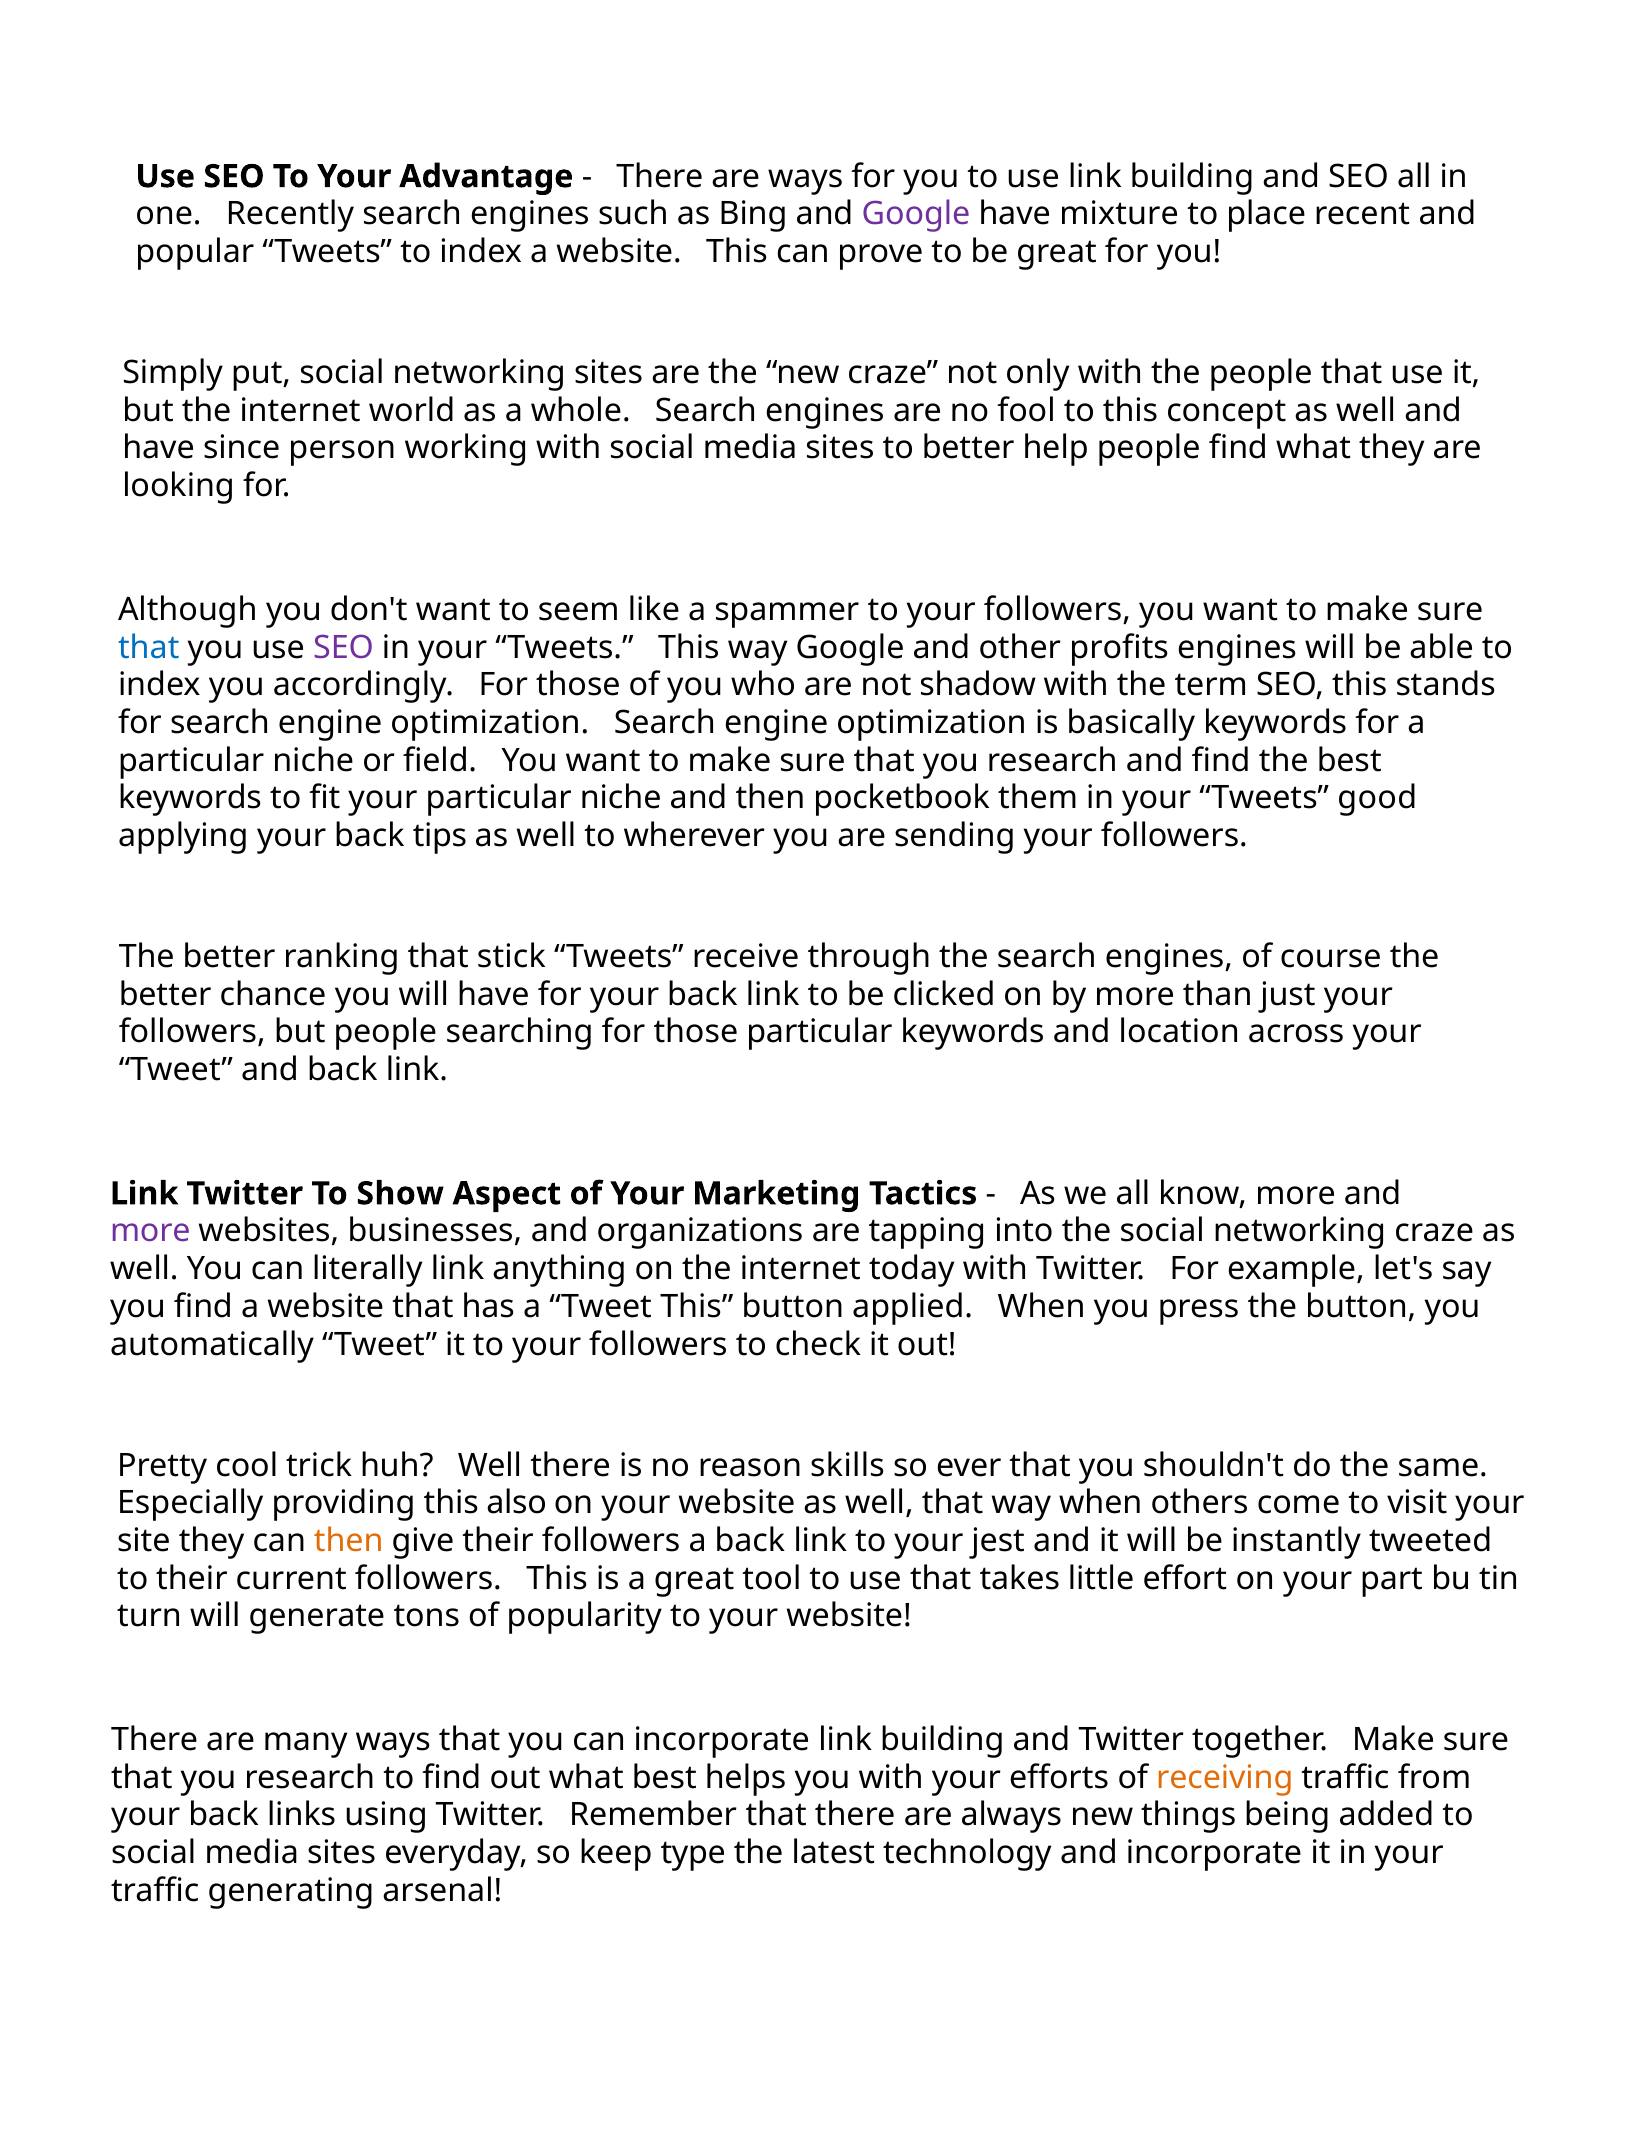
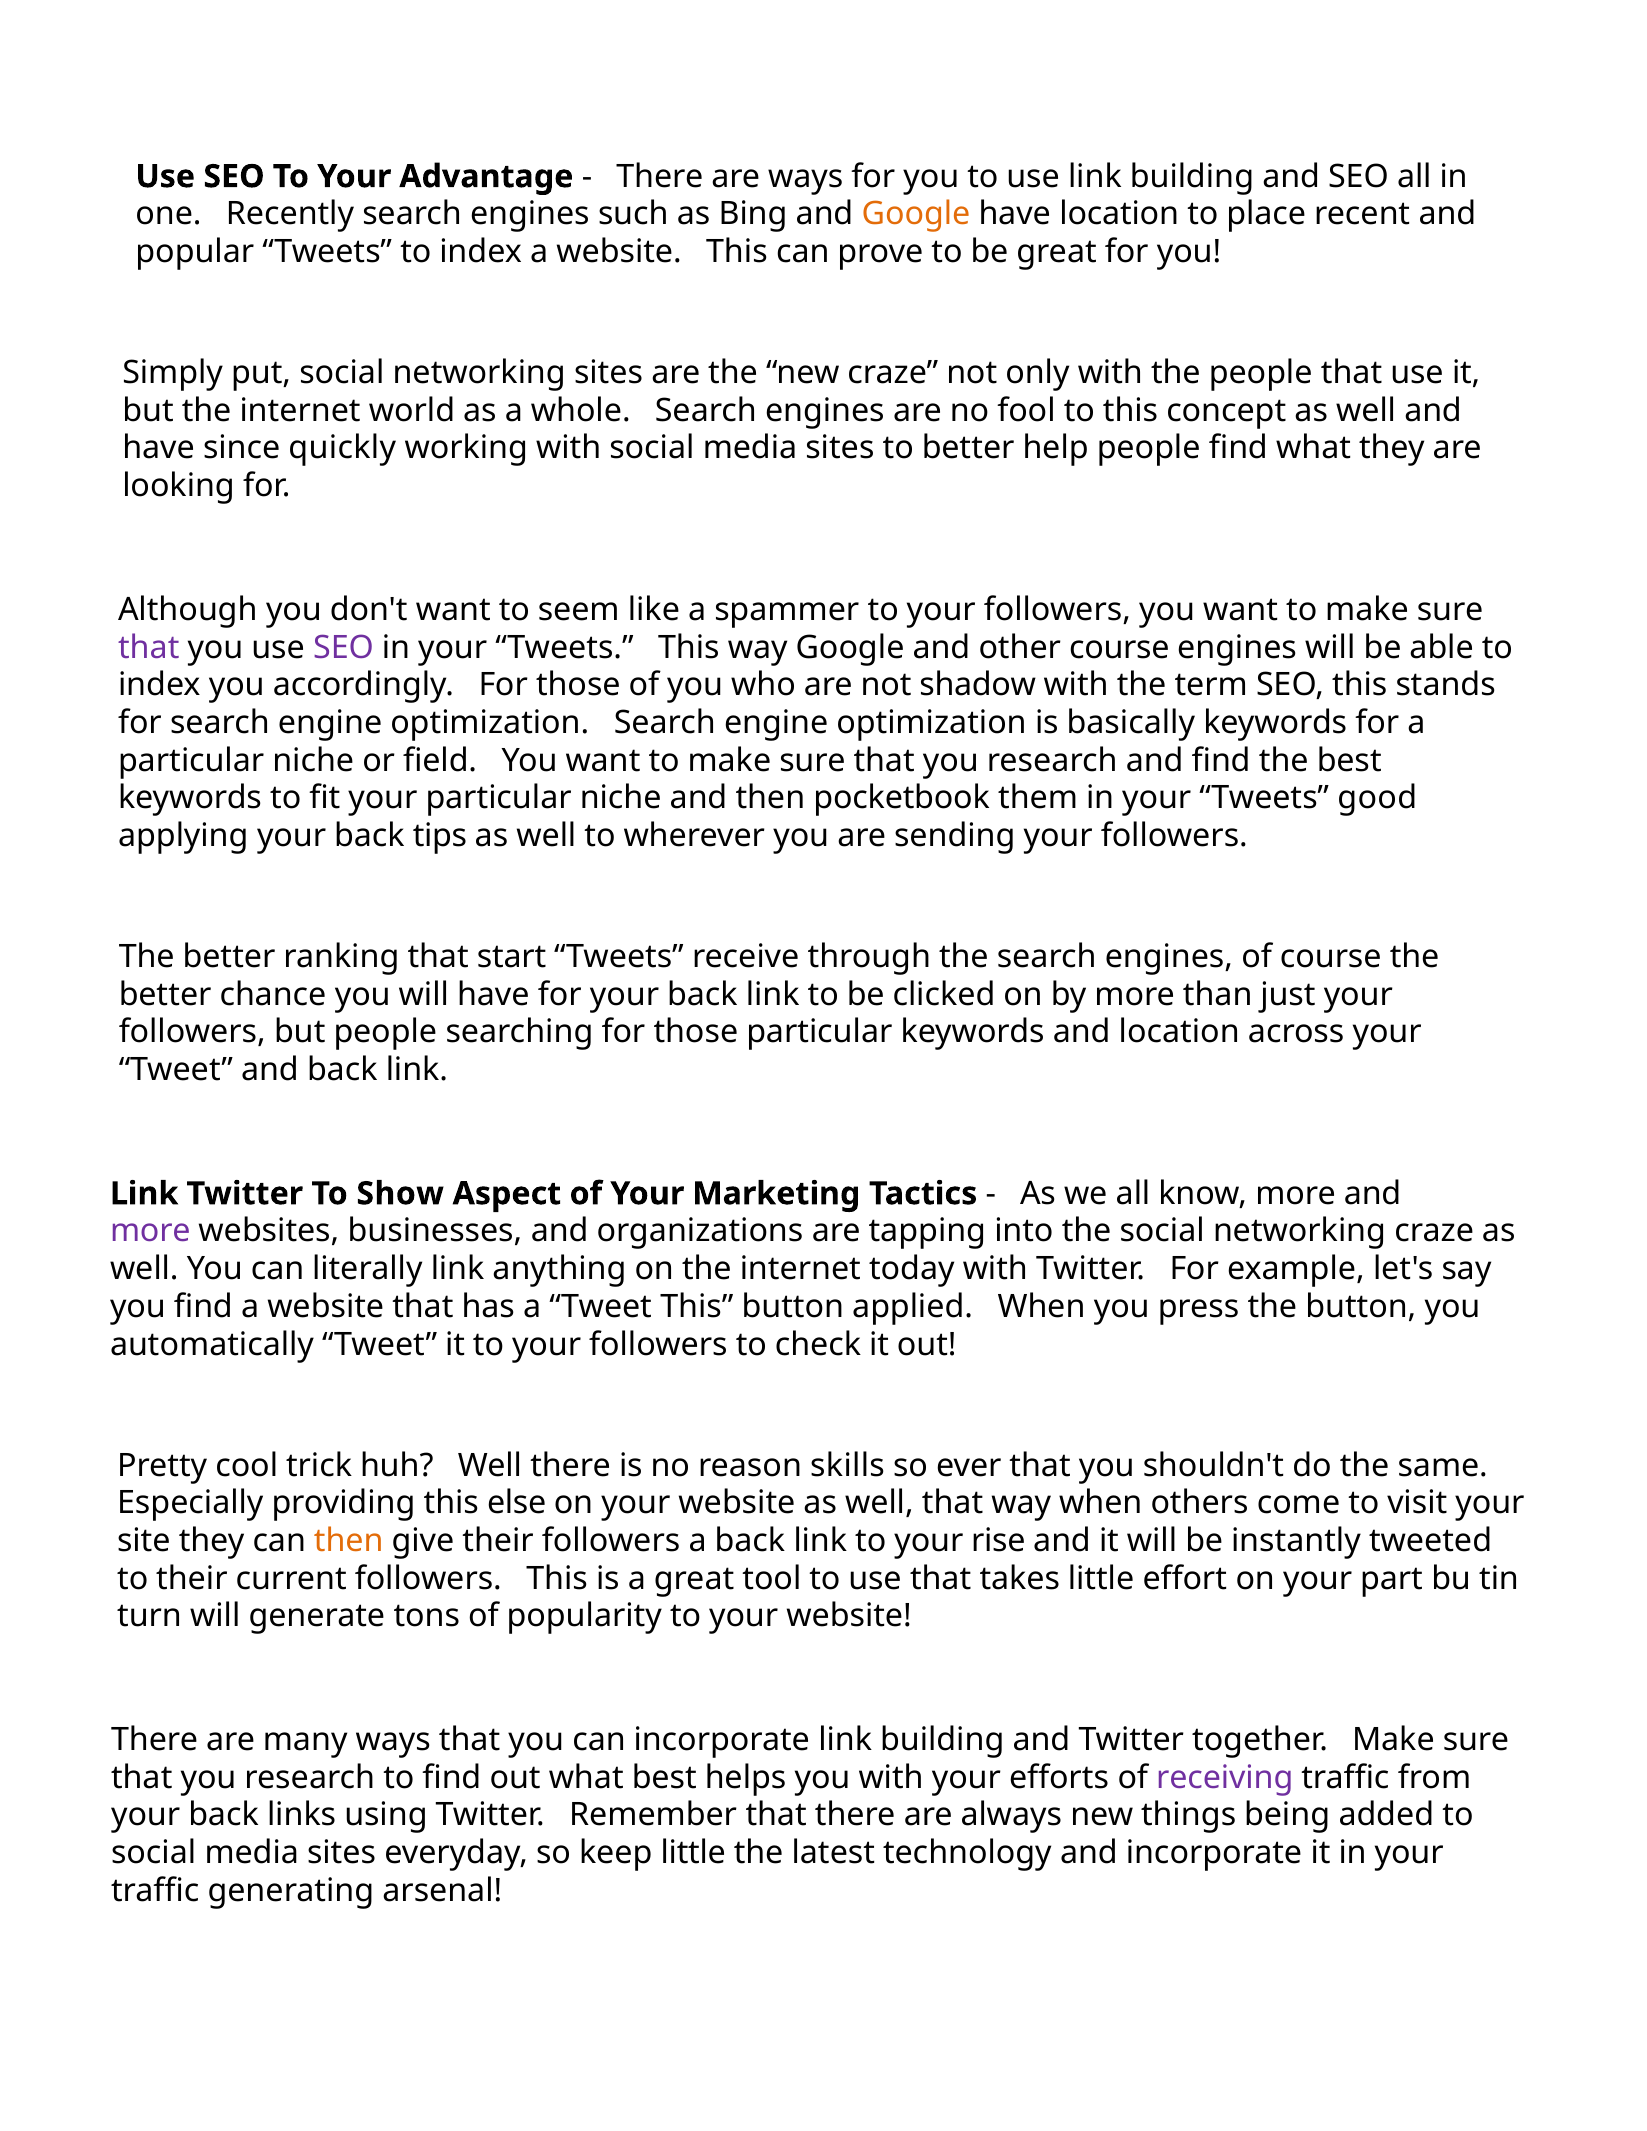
Google colour: purple -> orange (916, 214)
have mixture: mixture -> location (1119, 214)
person: person -> quickly (342, 448)
that colour: blue -> purple (149, 648)
other profits: profits -> course (1119, 648)
stick: stick -> start (512, 957)
also: also -> else (517, 1503)
jest: jest -> rise (998, 1541)
receiving colour: orange -> purple (1225, 1778)
keep type: type -> little (693, 1853)
